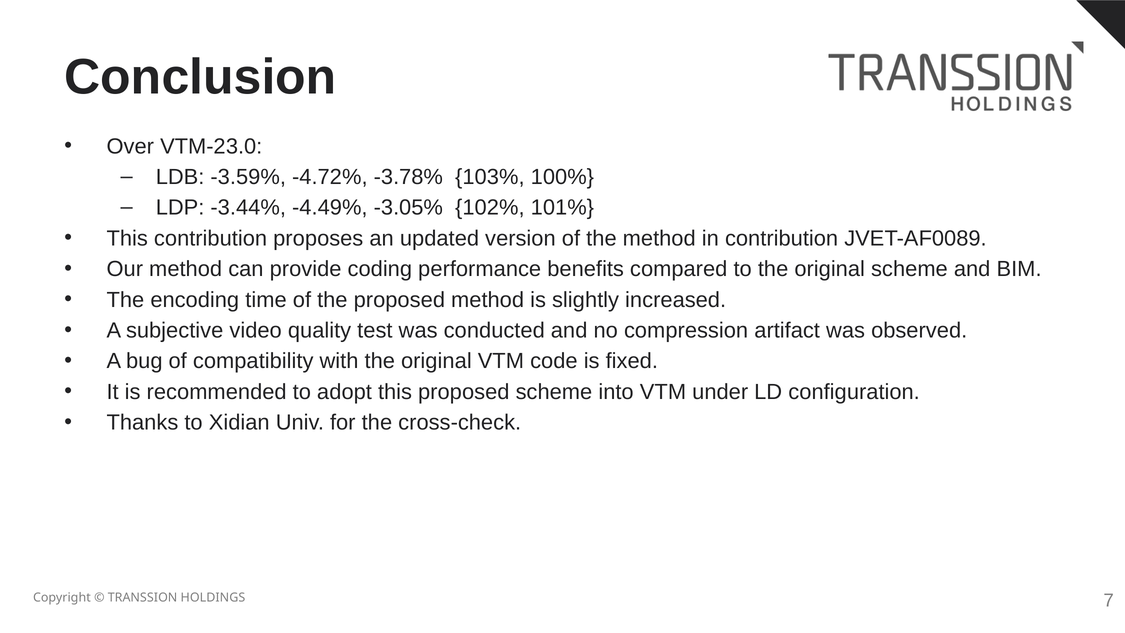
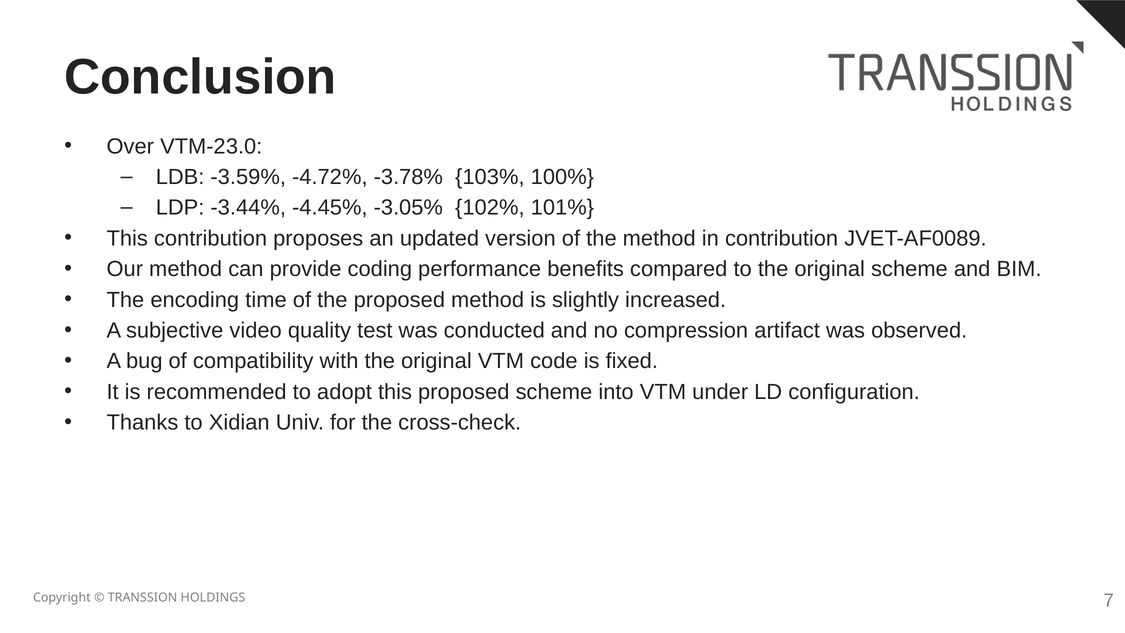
-4.49%: -4.49% -> -4.45% (330, 208)
